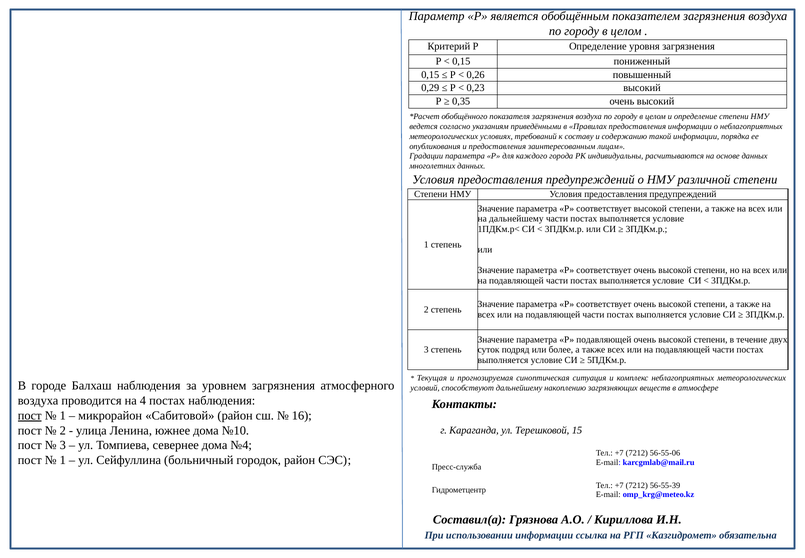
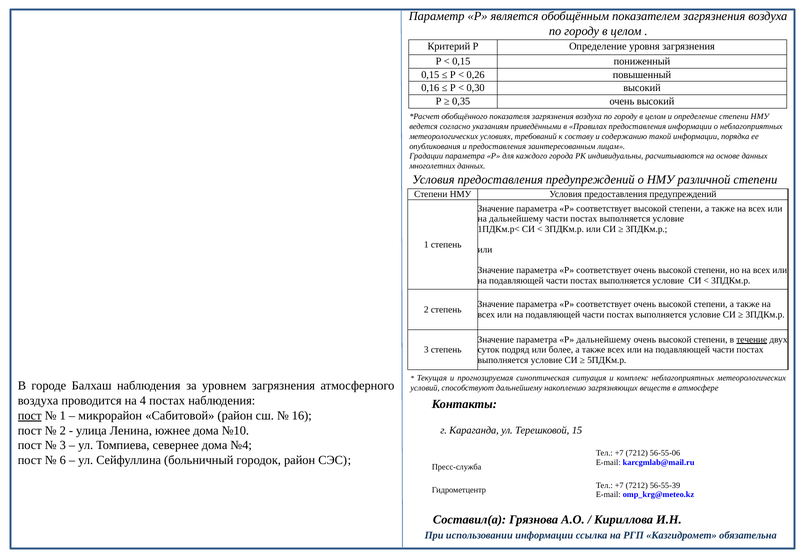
0,29: 0,29 -> 0,16 (430, 88)
0,23: 0,23 -> 0,30 (476, 88)
Р подавляющей: подавляющей -> дальнейшему (604, 339)
течение underline: none -> present (752, 339)
1: 1 -> 6 (63, 460)
